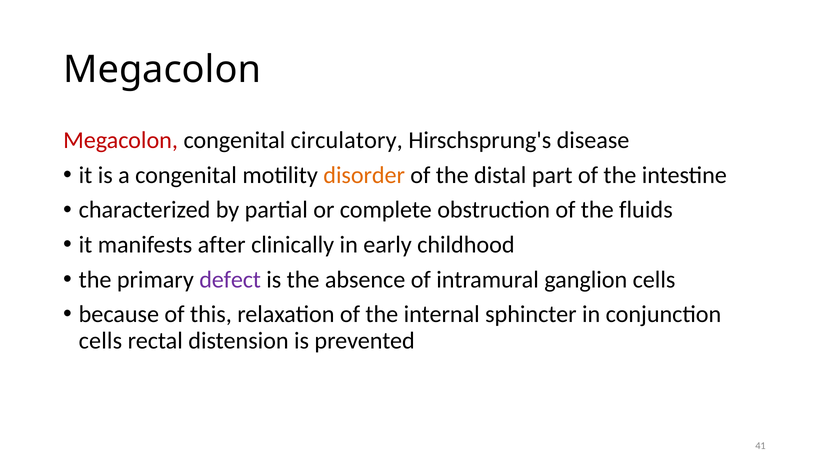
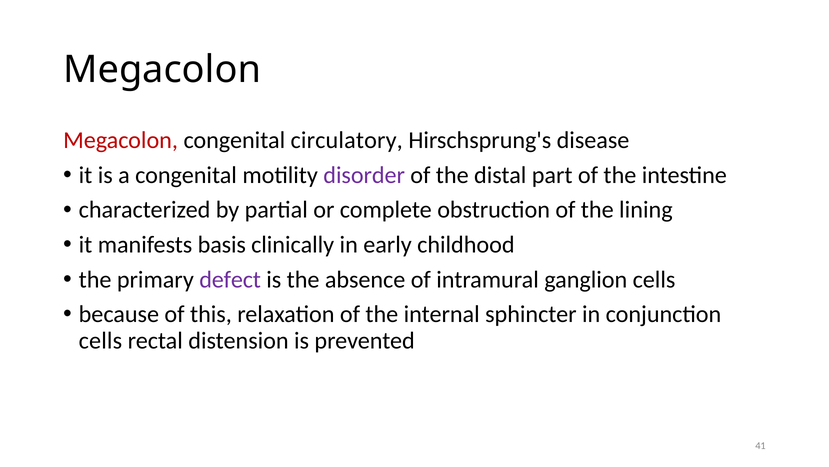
disorder colour: orange -> purple (364, 175)
fluids: fluids -> lining (646, 210)
after: after -> basis (222, 244)
